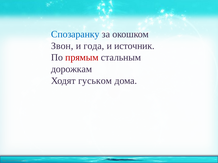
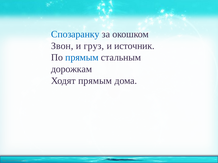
года: года -> груз (94, 46)
прямым colour: red -> blue (82, 58)
Ходят гуськом: гуськом -> прямым (95, 81)
